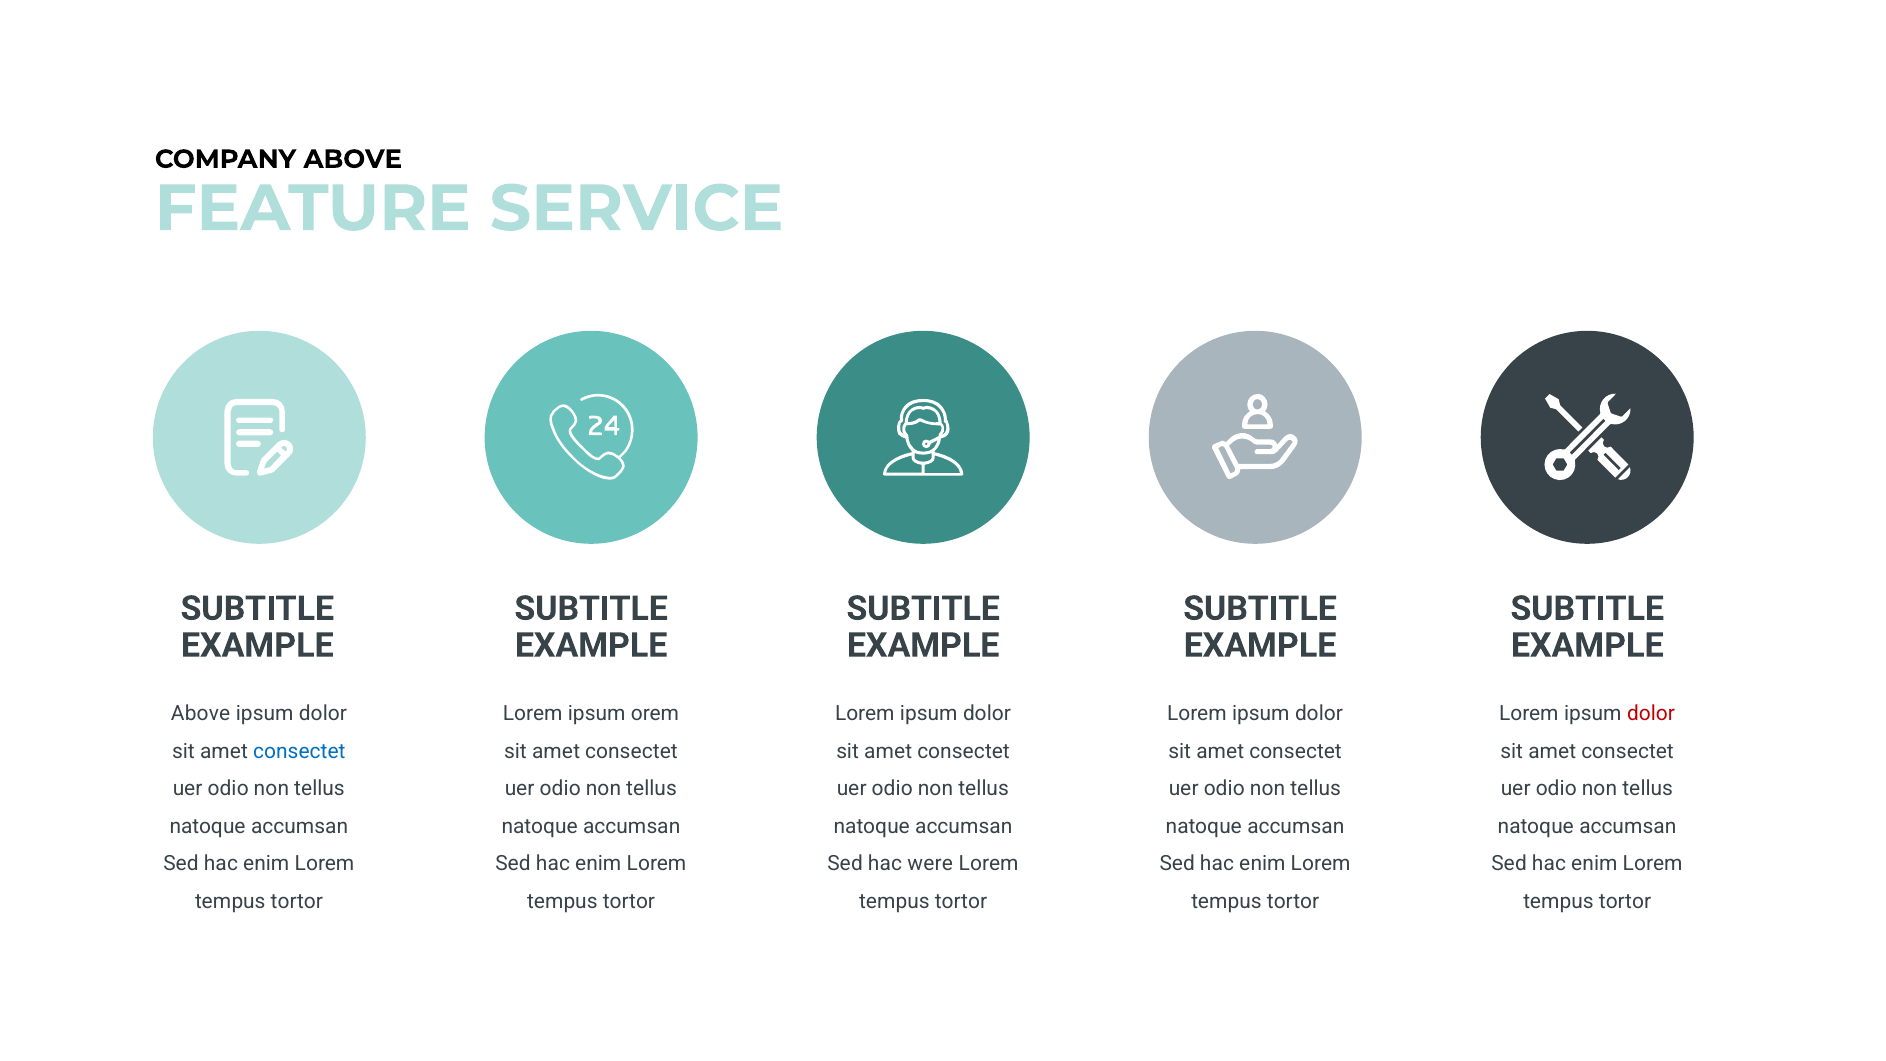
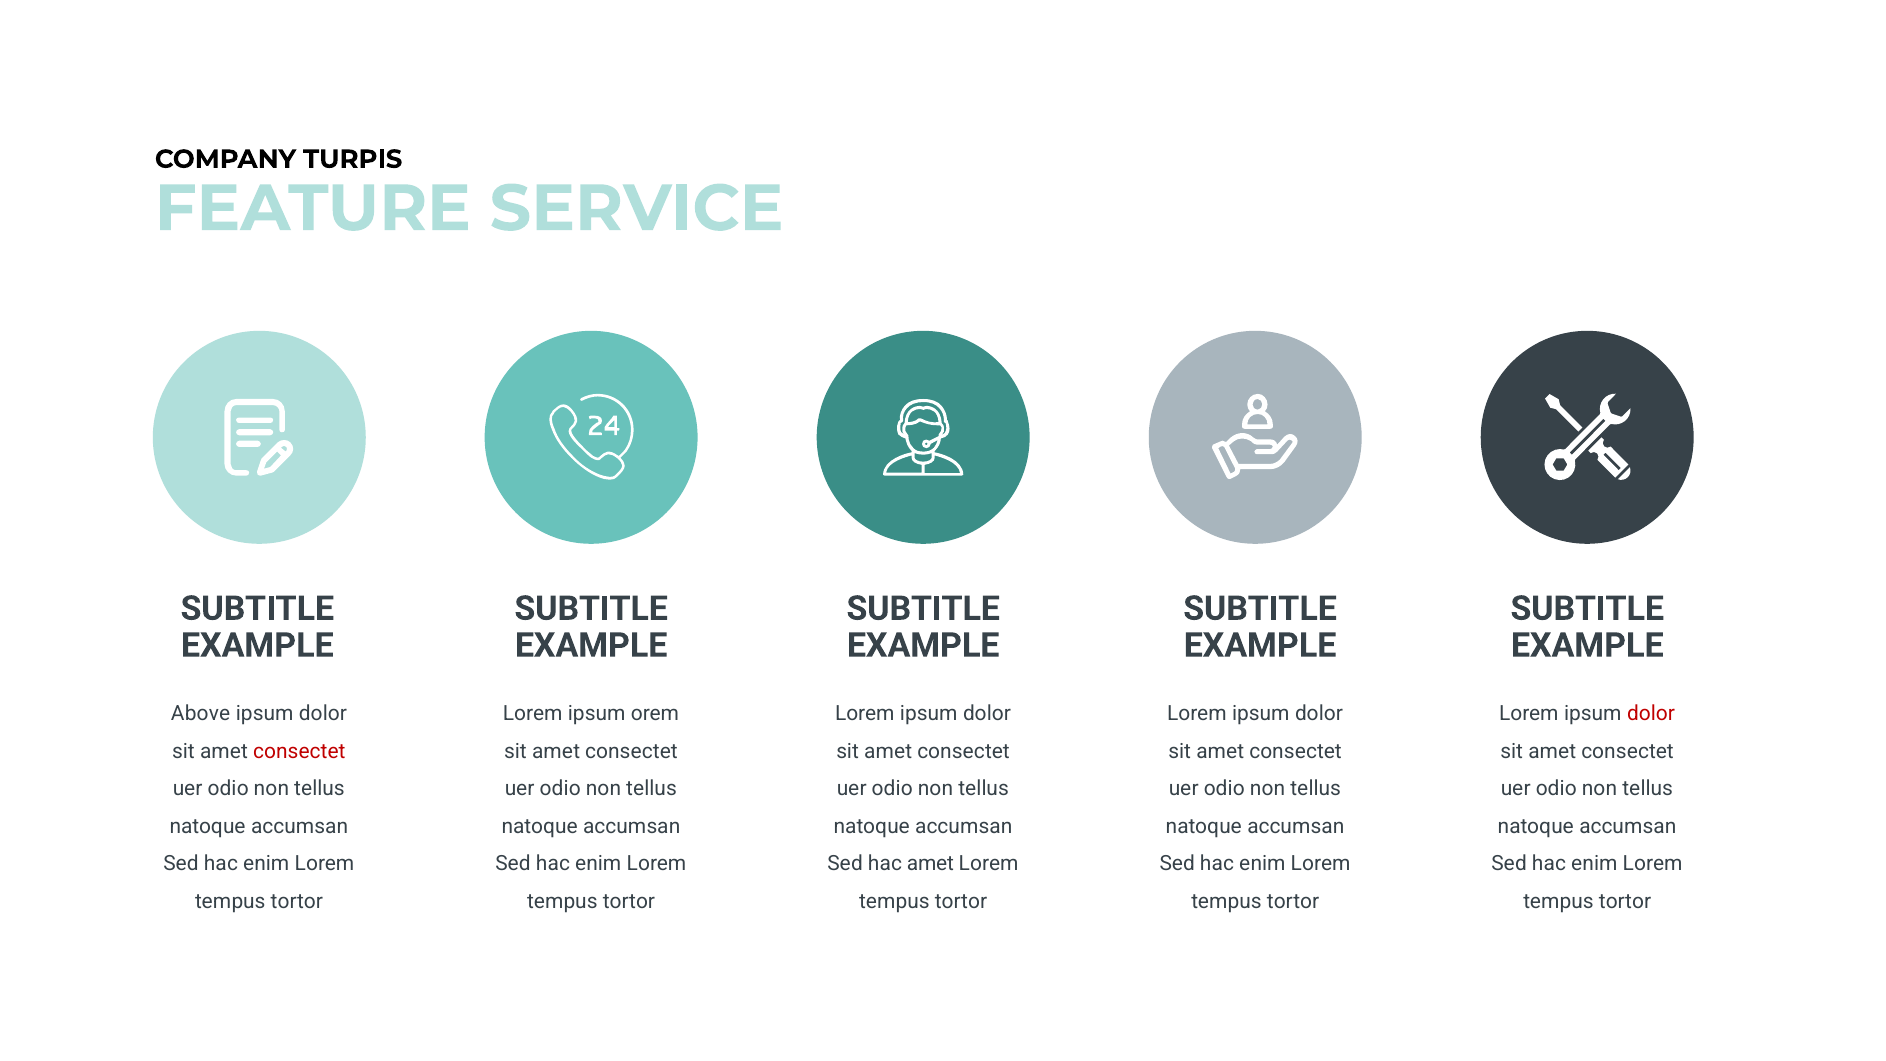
COMPANY ABOVE: ABOVE -> TURPIS (353, 159)
consectet colour: blue -> red (299, 751)
hac were: were -> amet (930, 864)
